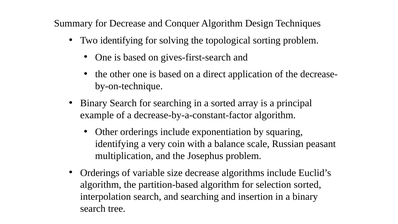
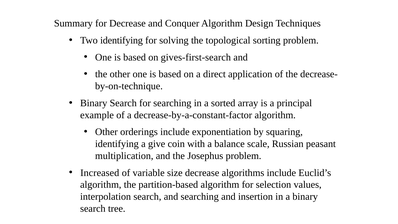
very: very -> give (157, 144)
Orderings: Orderings -> Increased (100, 173)
selection sorted: sorted -> values (308, 185)
